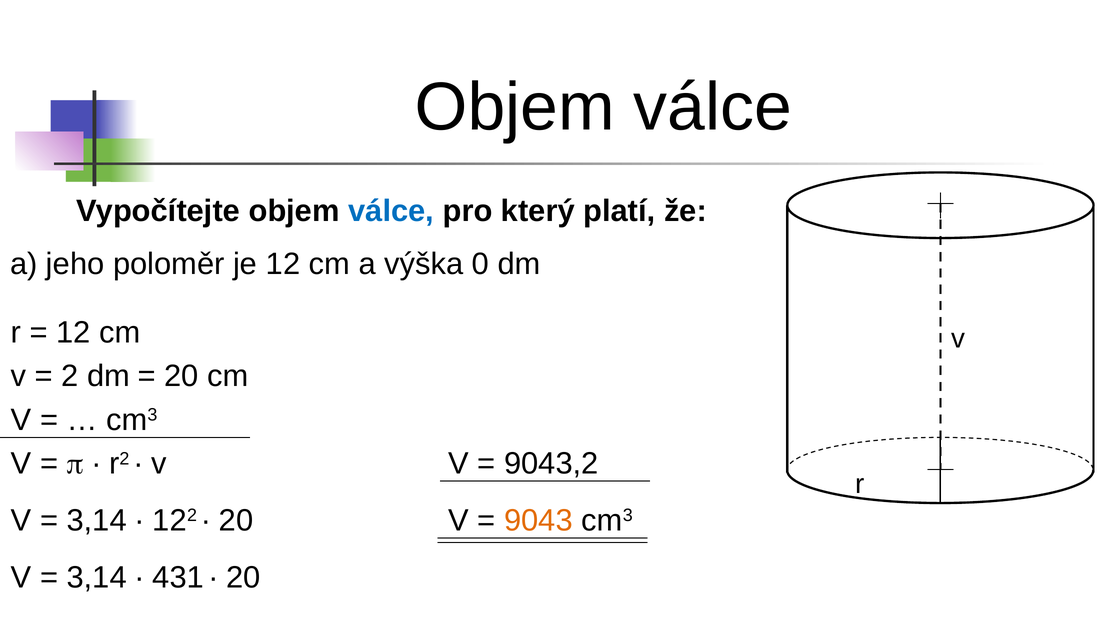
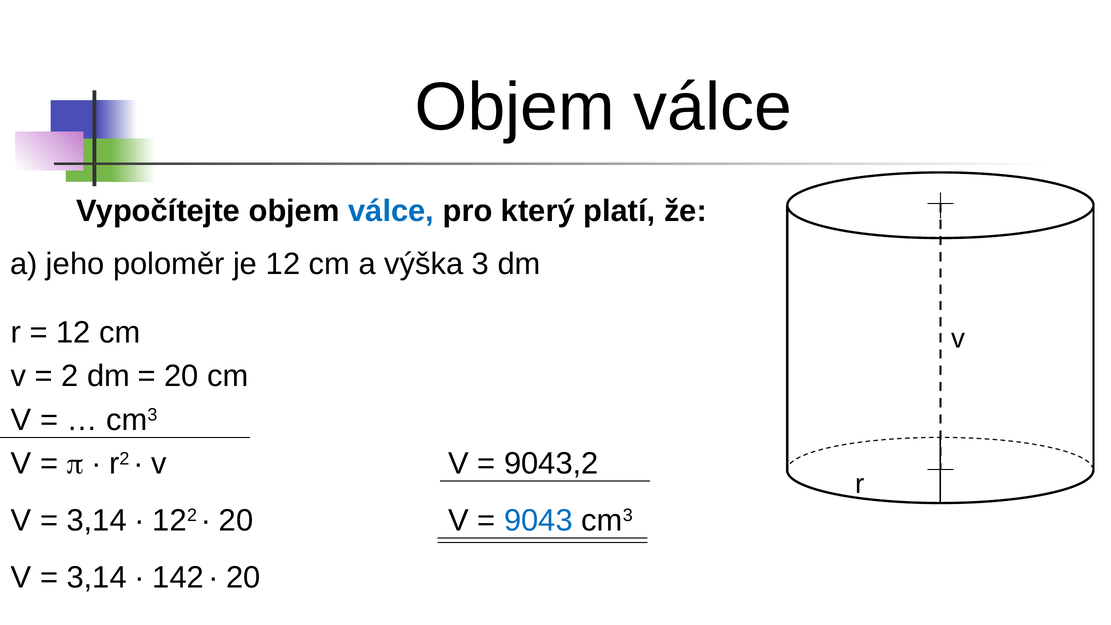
0: 0 -> 3 (480, 264)
9043 colour: orange -> blue (538, 520)
431: 431 -> 142 (178, 577)
